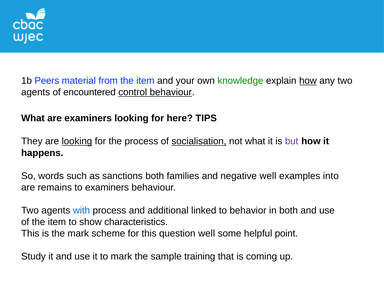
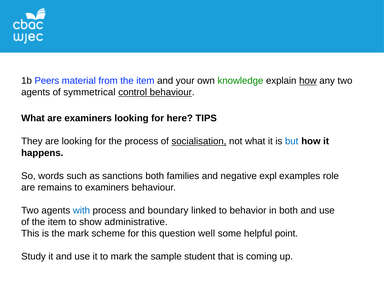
encountered: encountered -> symmetrical (89, 92)
looking underline: present -> none (77, 141)
but colour: purple -> blue (292, 141)
negative well: well -> expl (268, 176)
into: into -> role (331, 176)
additional: additional -> boundary (168, 210)
characteristics: characteristics -> administrative (136, 222)
training: training -> student (200, 257)
